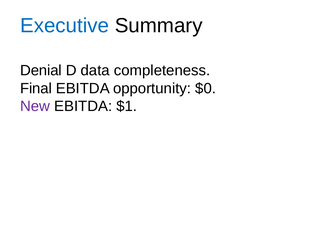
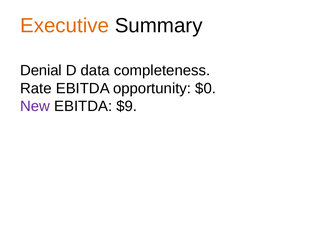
Executive colour: blue -> orange (65, 26)
Final: Final -> Rate (36, 88)
$1: $1 -> $9 (127, 106)
